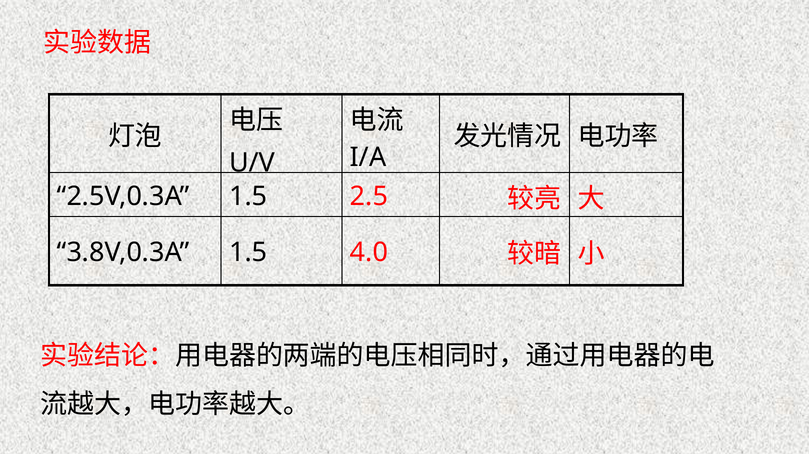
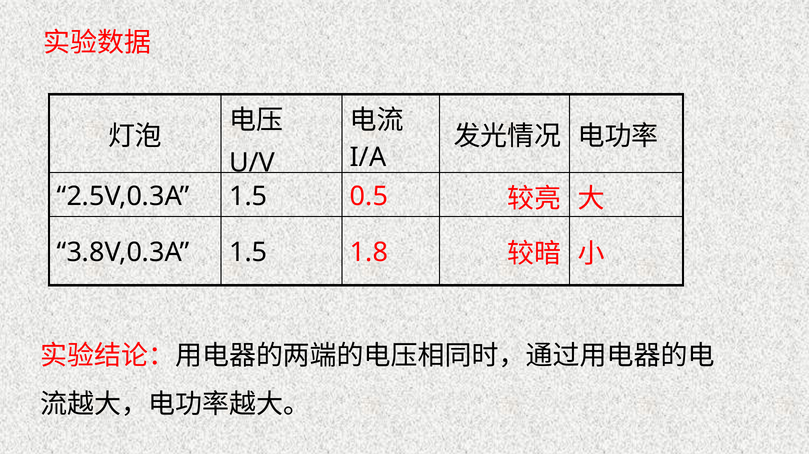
2.5: 2.5 -> 0.5 (369, 196)
4.0: 4.0 -> 1.8 (369, 252)
